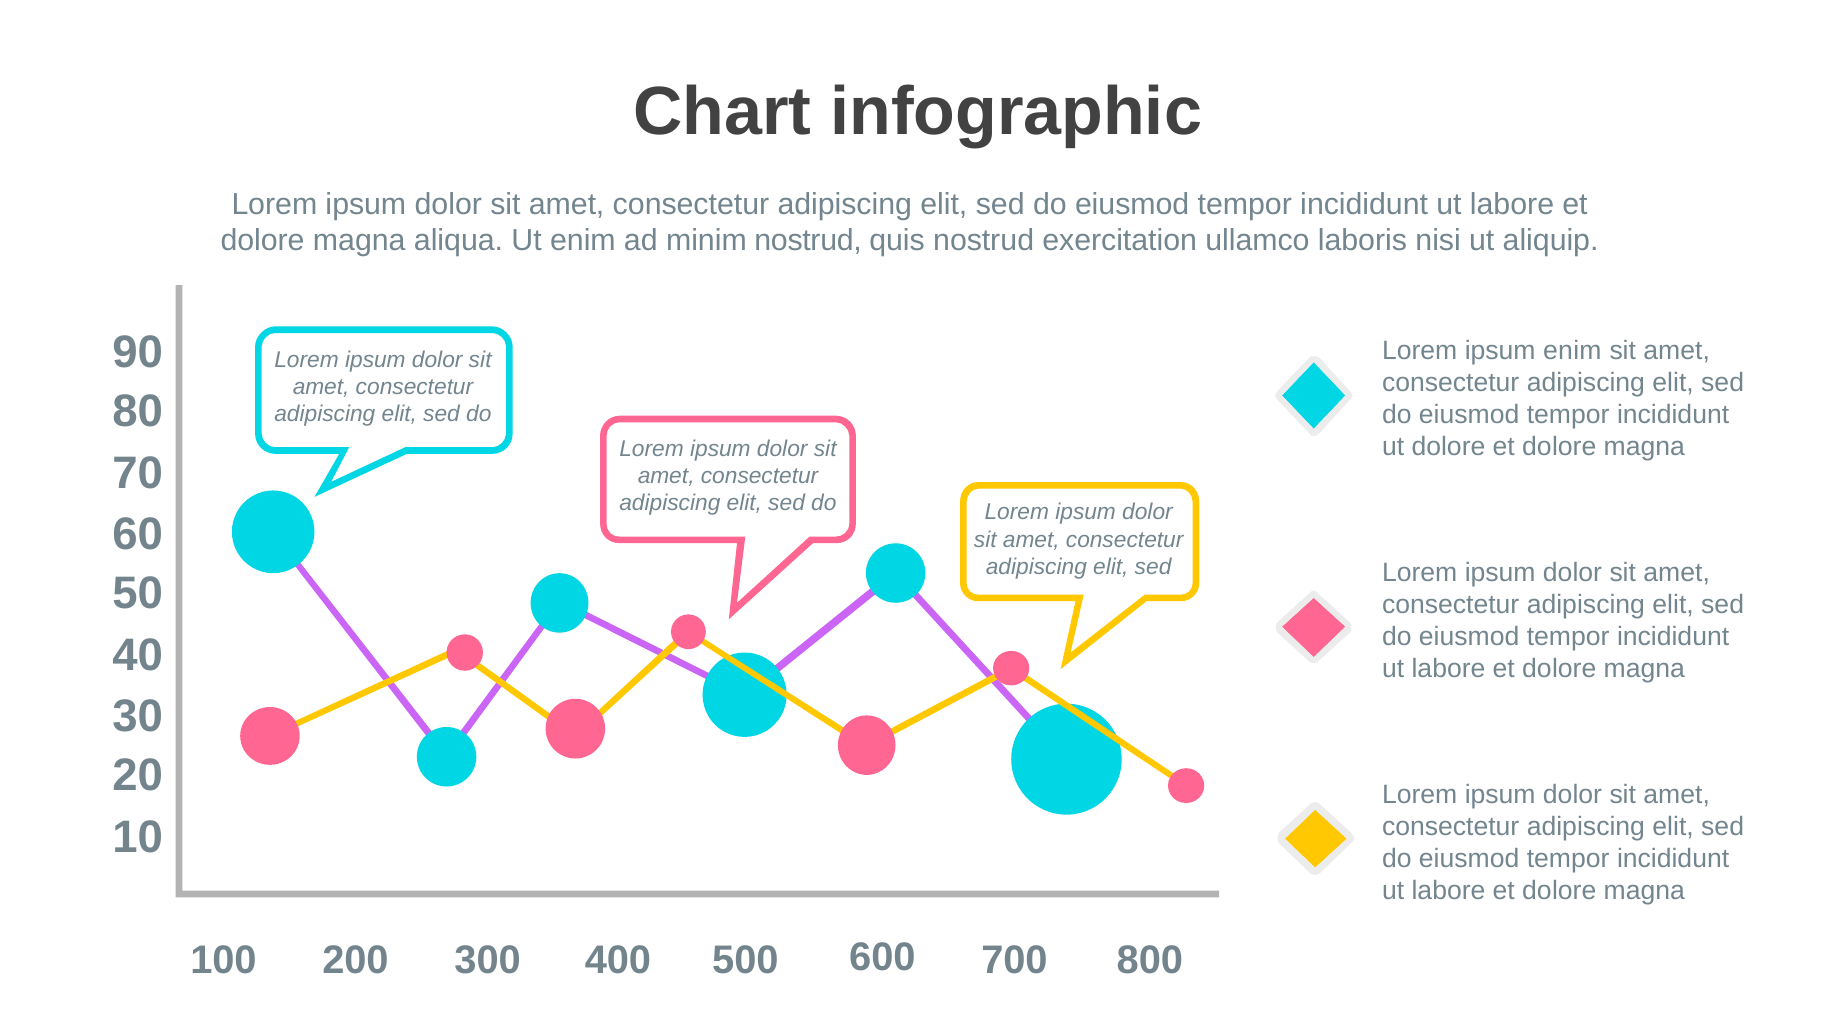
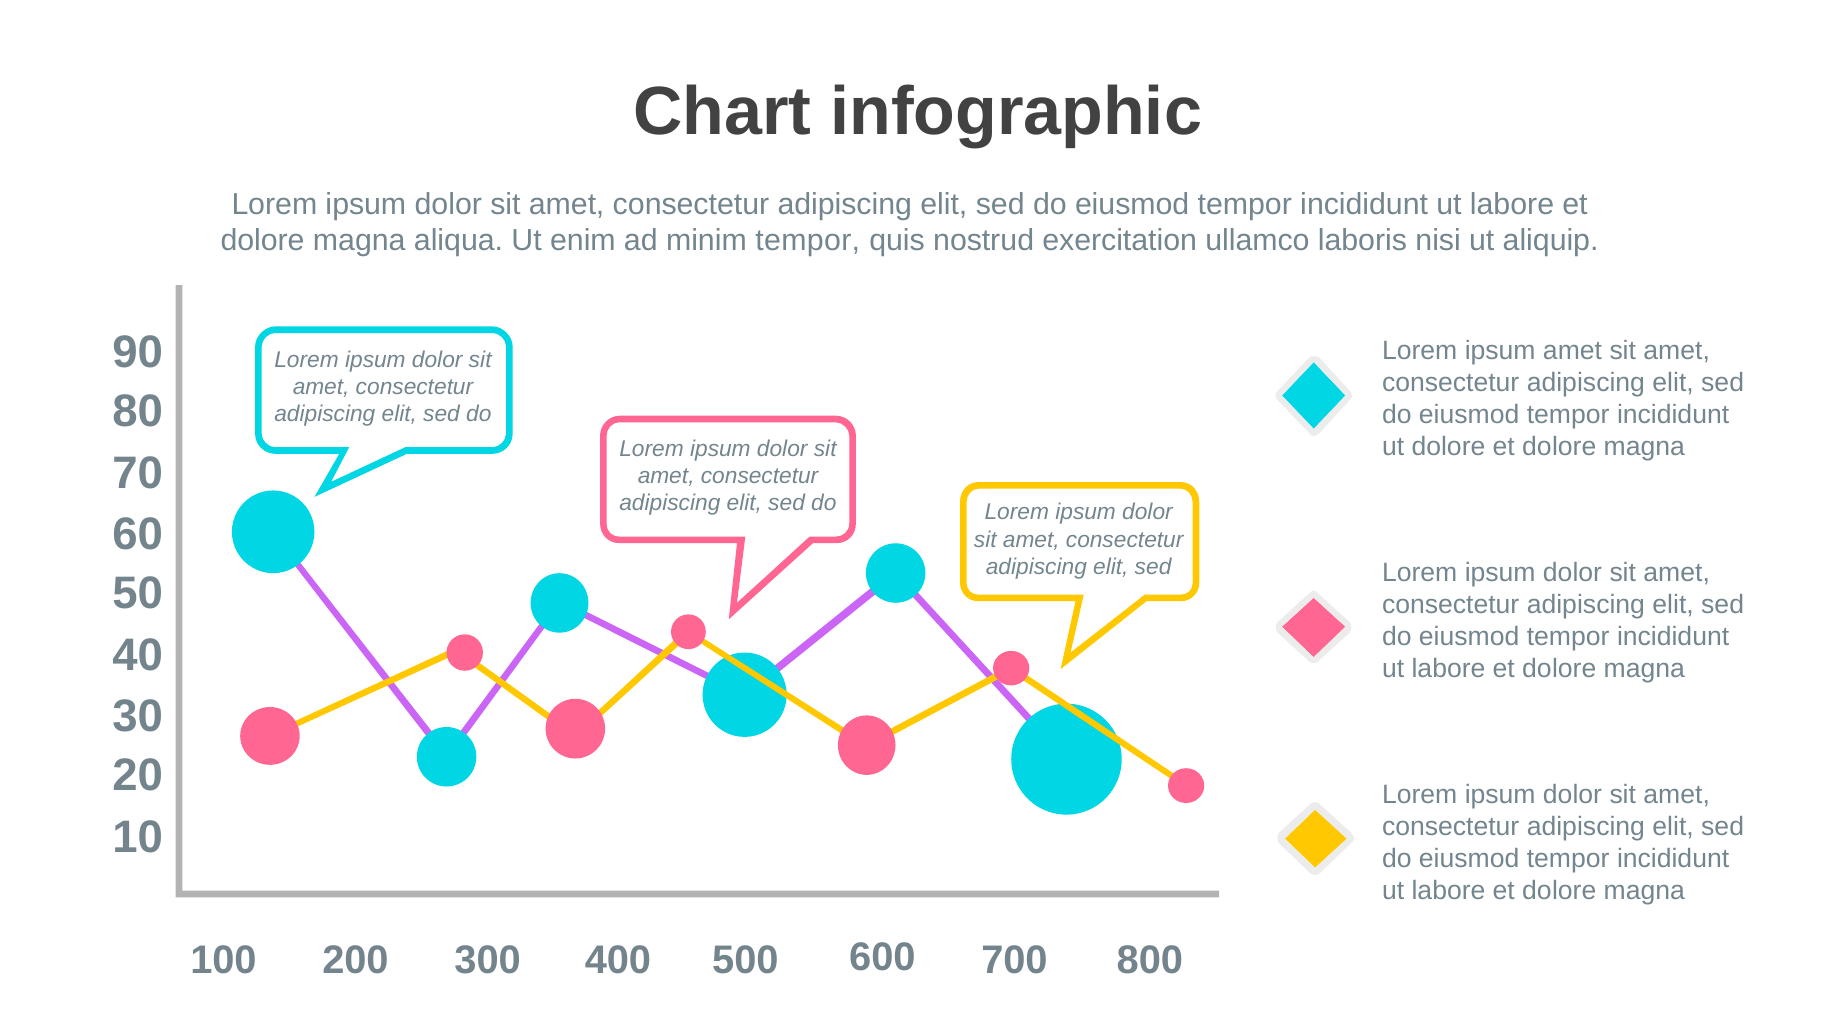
minim nostrud: nostrud -> tempor (808, 241)
ipsum enim: enim -> amet (1573, 351)
